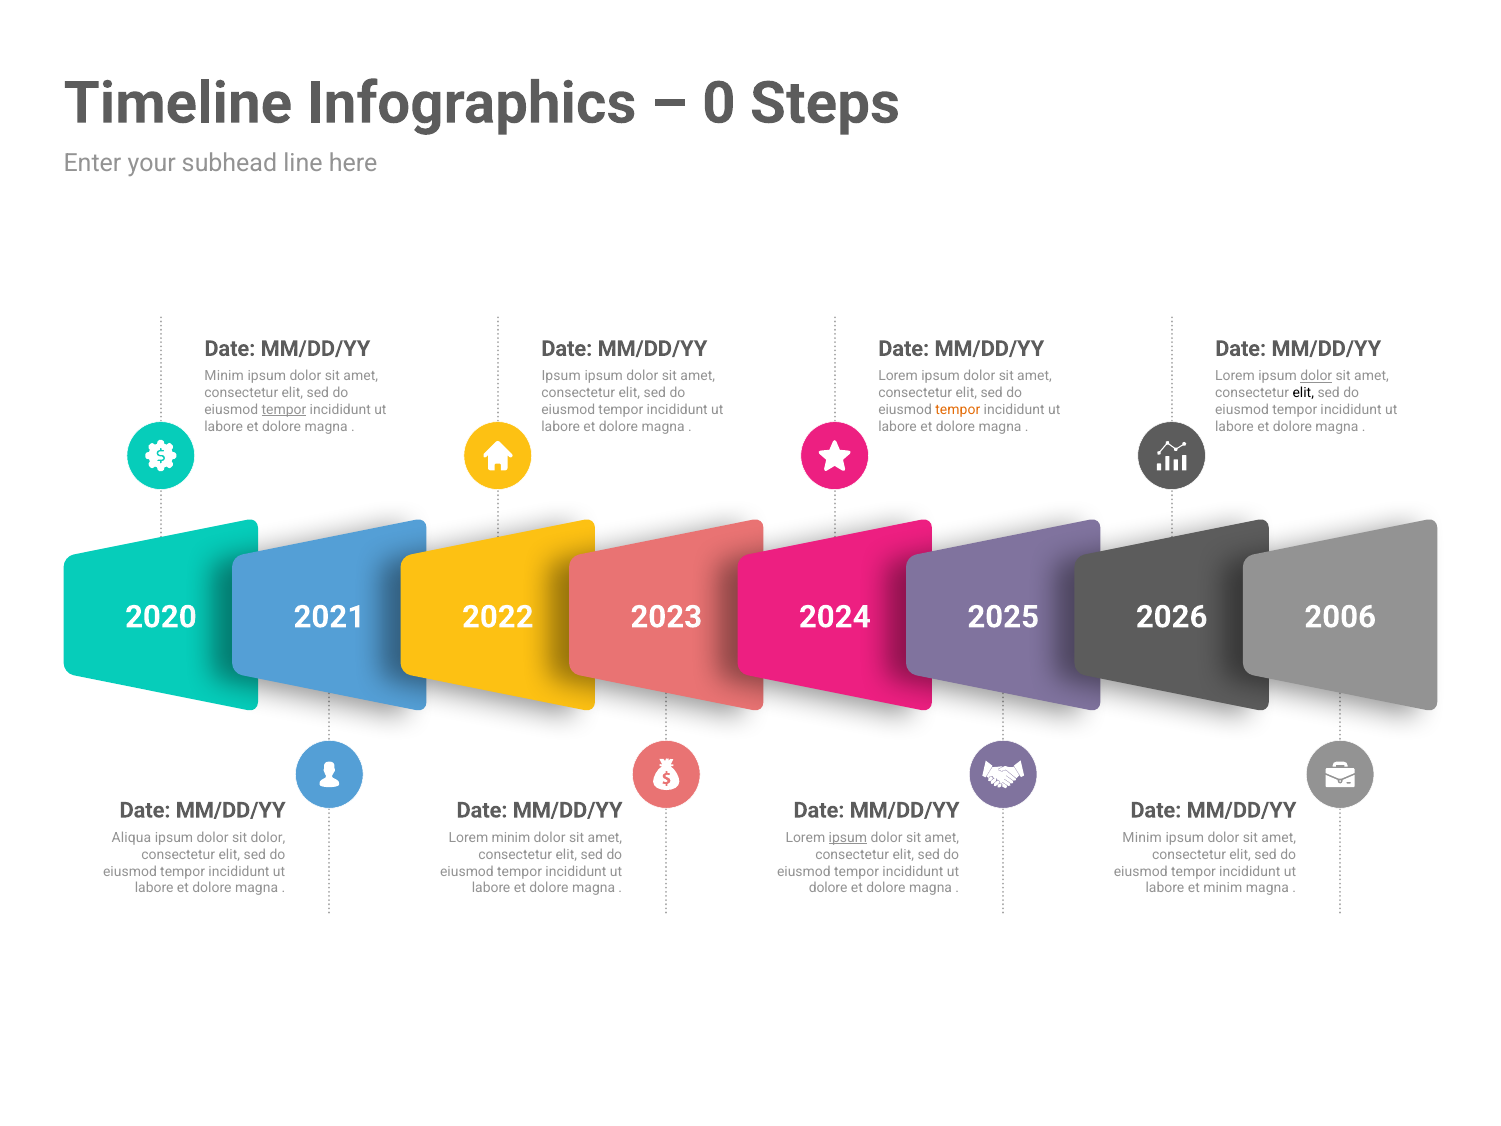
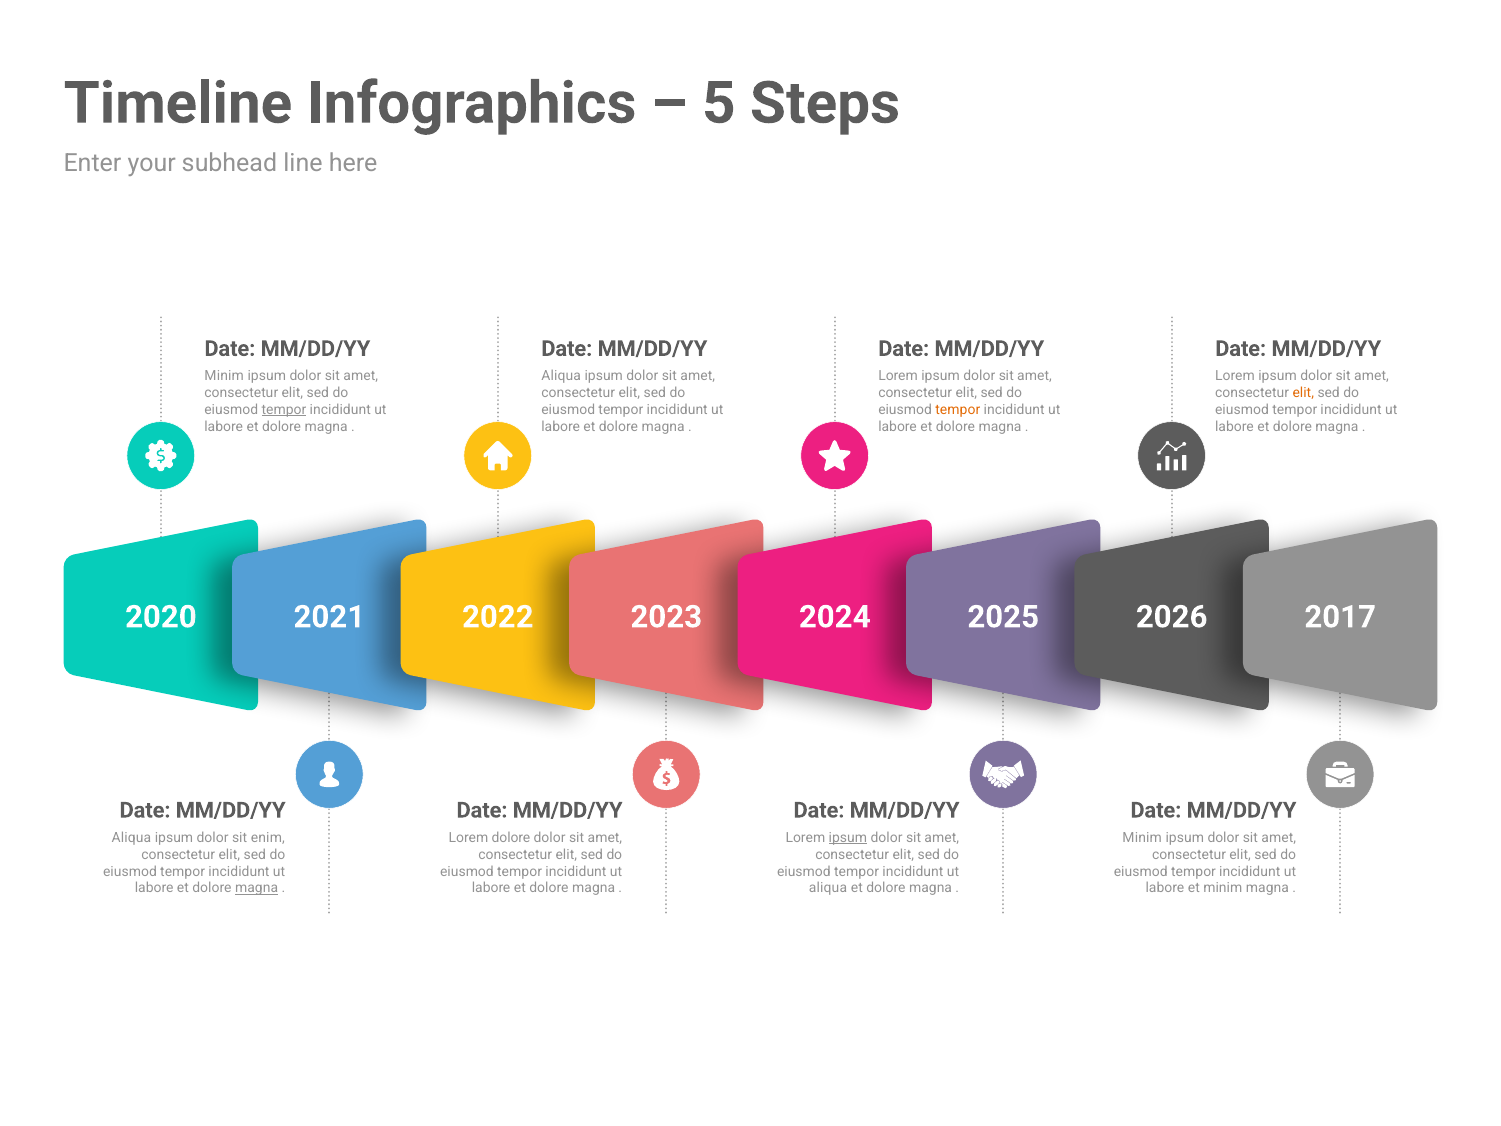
0: 0 -> 5 (719, 103)
Ipsum: Ipsum -> Aliqua (561, 376)
dolor underline: present -> none (1316, 376)
elit colour: black -> orange (1303, 393)
2006: 2006 -> 2017 (1340, 617)
sit dolor: dolor -> enim (268, 837)
Lorem minim: minim -> dolore (511, 837)
magna underline: none -> present (257, 888)
dolore: dolore -> aliqua (828, 888)
